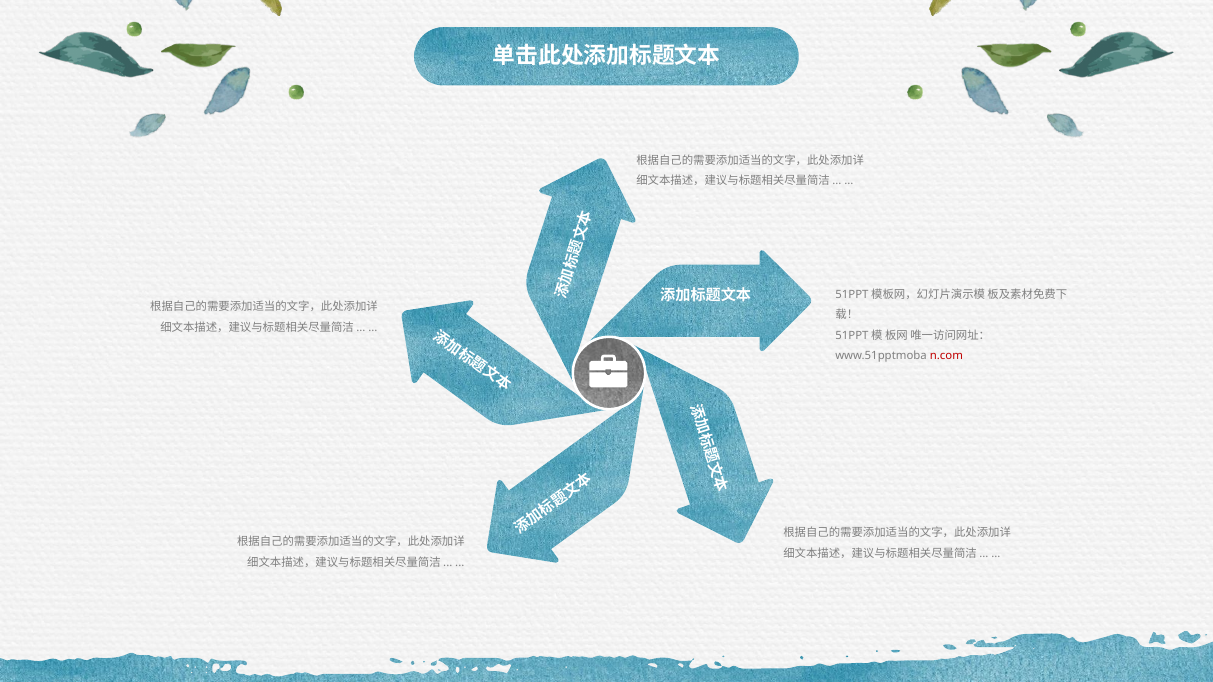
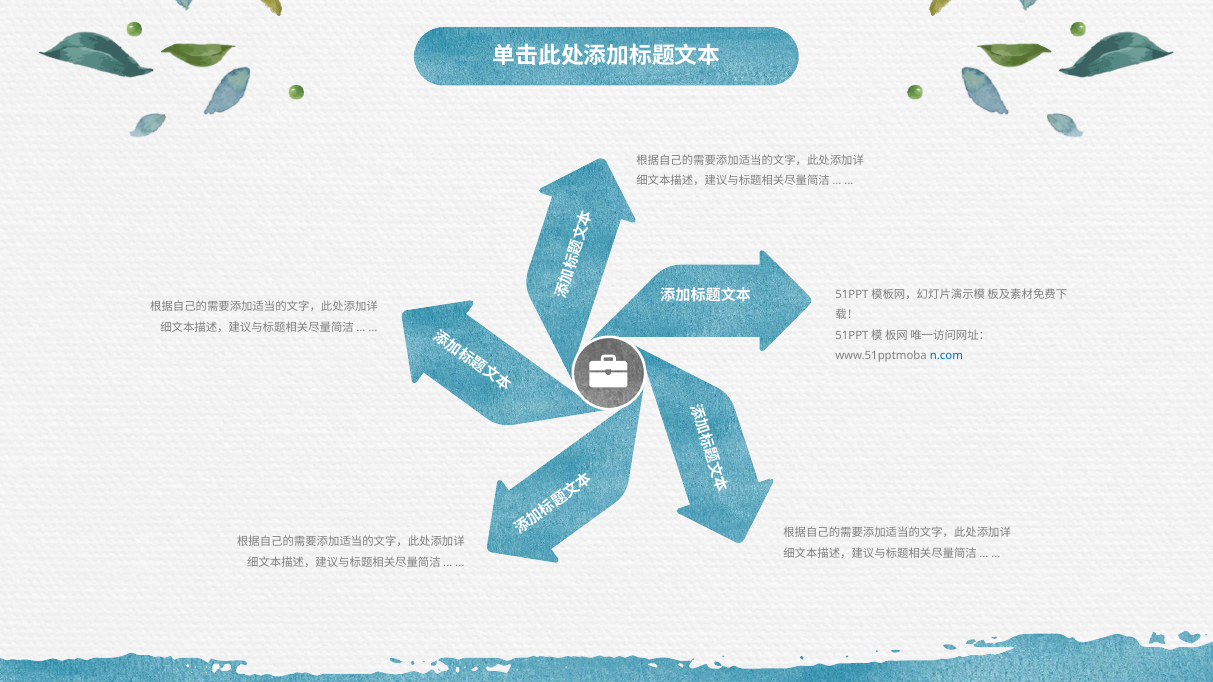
n.com colour: red -> blue (946, 356)
